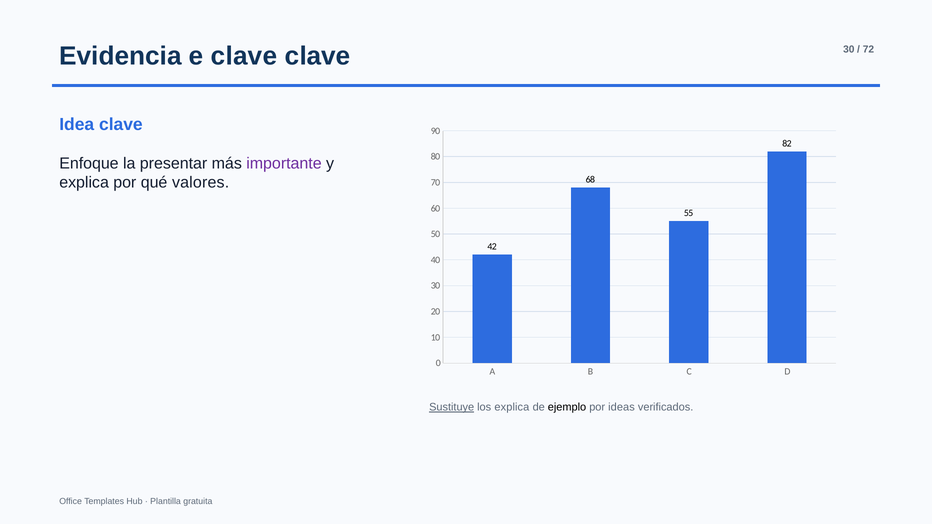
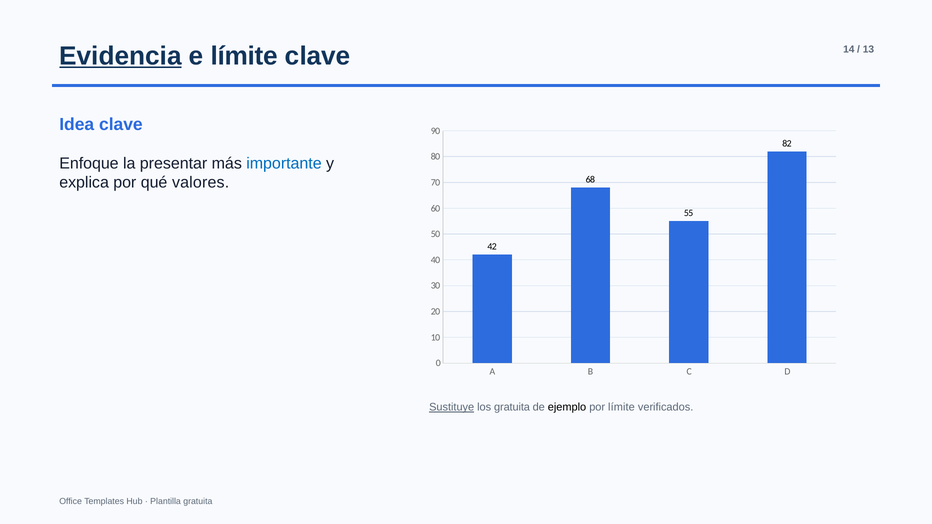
Evidencia underline: none -> present (120, 56)
e clave: clave -> límite (244, 56)
clave 30: 30 -> 14 (849, 50)
72: 72 -> 13 (868, 50)
importante colour: purple -> blue (284, 163)
los explica: explica -> gratuita (512, 408)
por ideas: ideas -> límite (621, 408)
